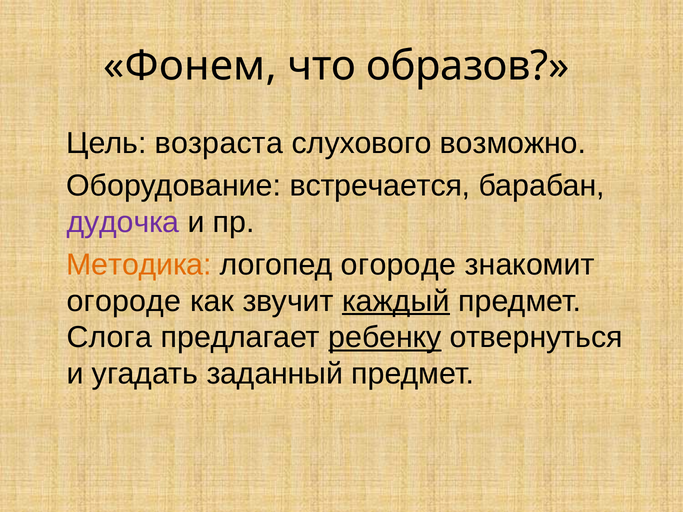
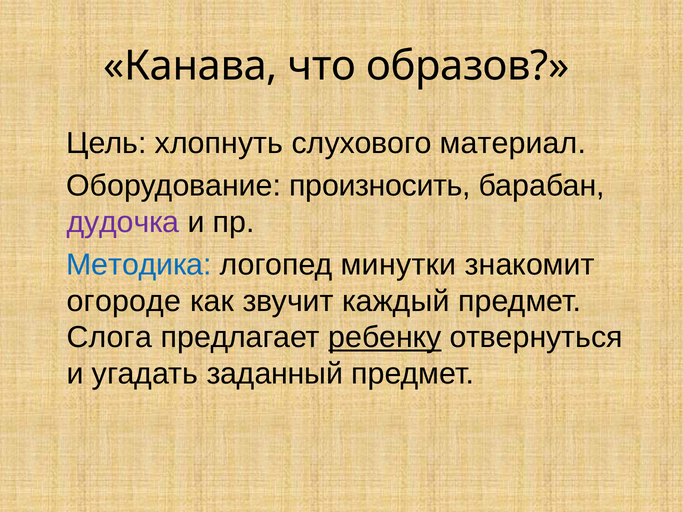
Фонем: Фонем -> Канава (190, 66)
возраста: возраста -> хлопнуть (219, 143)
возможно: возможно -> материал (513, 143)
встречается: встречается -> произносить (380, 186)
Методика colour: orange -> blue (139, 265)
логопед огороде: огороде -> минутки (399, 265)
каждый underline: present -> none (396, 301)
